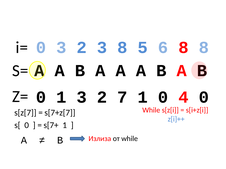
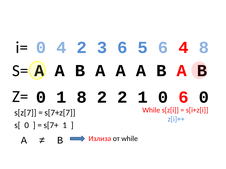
0 3: 3 -> 4 (61, 48)
3 8: 8 -> 6 (122, 48)
6 8: 8 -> 4 (183, 48)
1 3: 3 -> 8 (82, 98)
2 7: 7 -> 2 (122, 98)
0 4: 4 -> 6 (183, 98)
